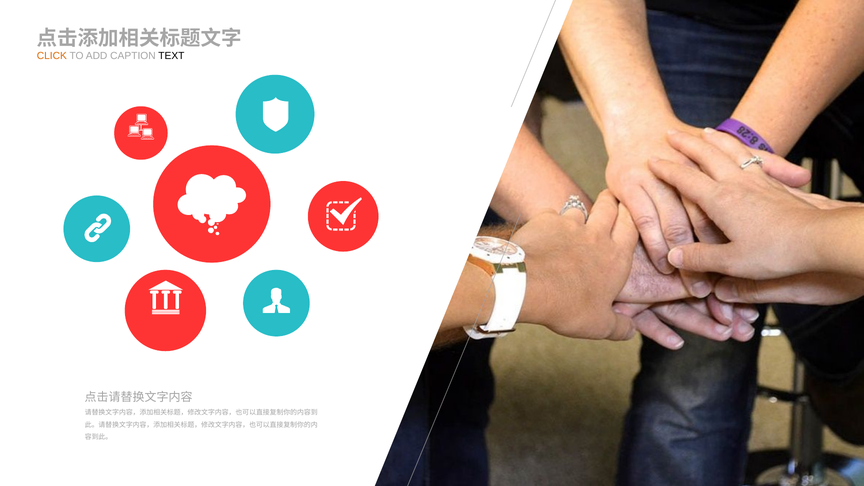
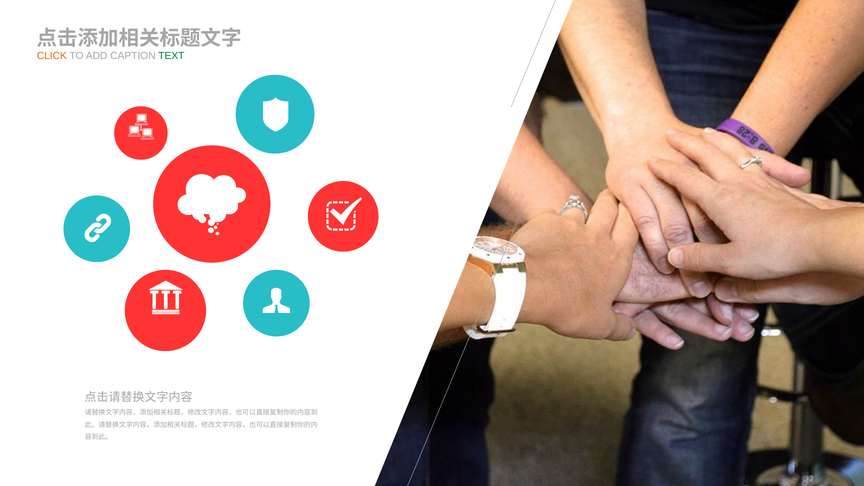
TEXT colour: black -> green (171, 56)
